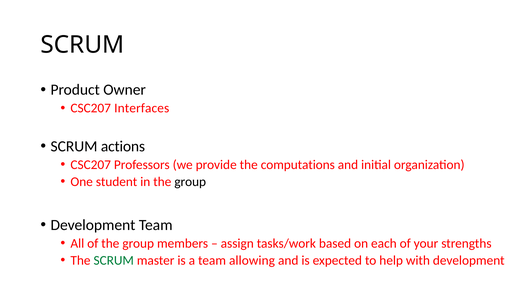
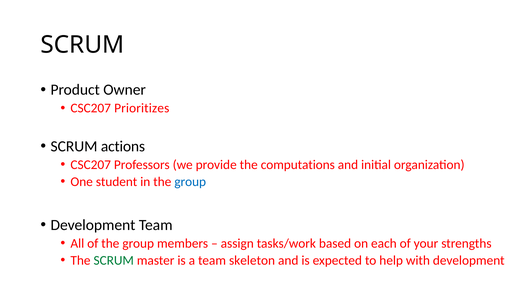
Interfaces: Interfaces -> Prioritizes (142, 108)
group colour: black -> blue (190, 182)
allowing: allowing -> skeleton (252, 261)
